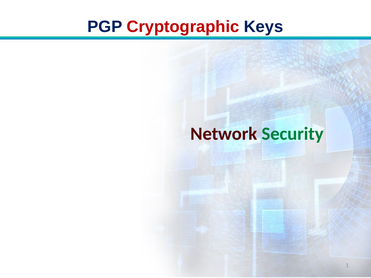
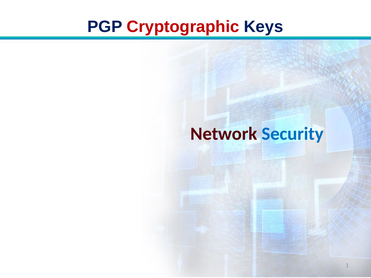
Security colour: green -> blue (293, 134)
